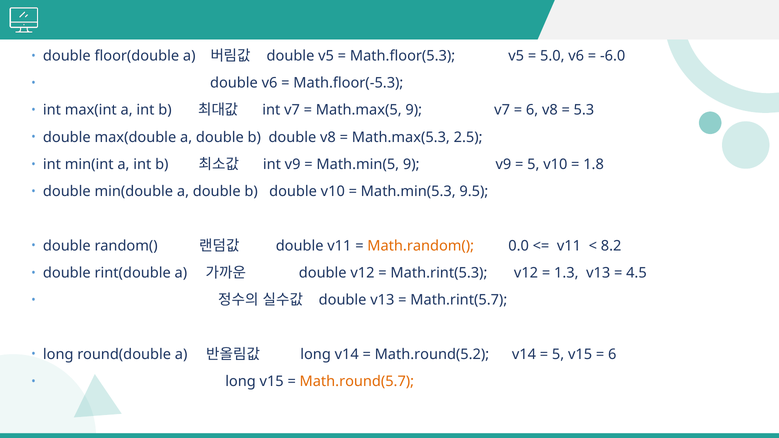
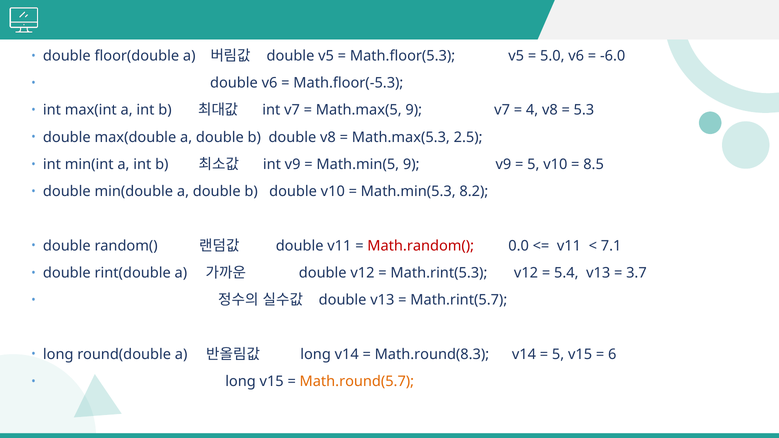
6: 6 -> 4 (532, 110)
1.8: 1.8 -> 8.5 (594, 164)
9.5: 9.5 -> 8.2 (474, 192)
Math.random( colour: orange -> red (421, 246)
8.2: 8.2 -> 7.1 (611, 246)
1.3: 1.3 -> 5.4 (566, 273)
4.5: 4.5 -> 3.7 (636, 273)
Math.round(5.2: Math.round(5.2 -> Math.round(8.3 (432, 354)
